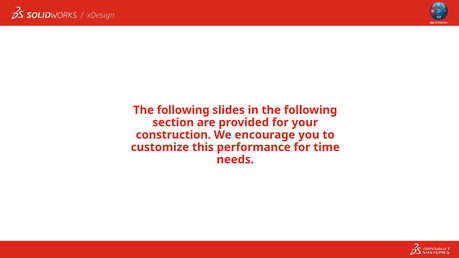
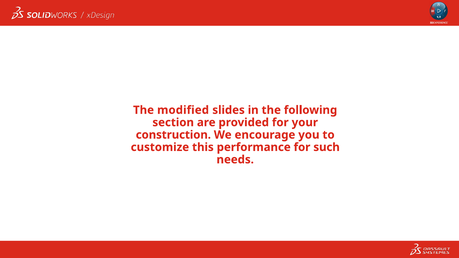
following: following -> modified (183, 110)
time: time -> such (327, 147)
